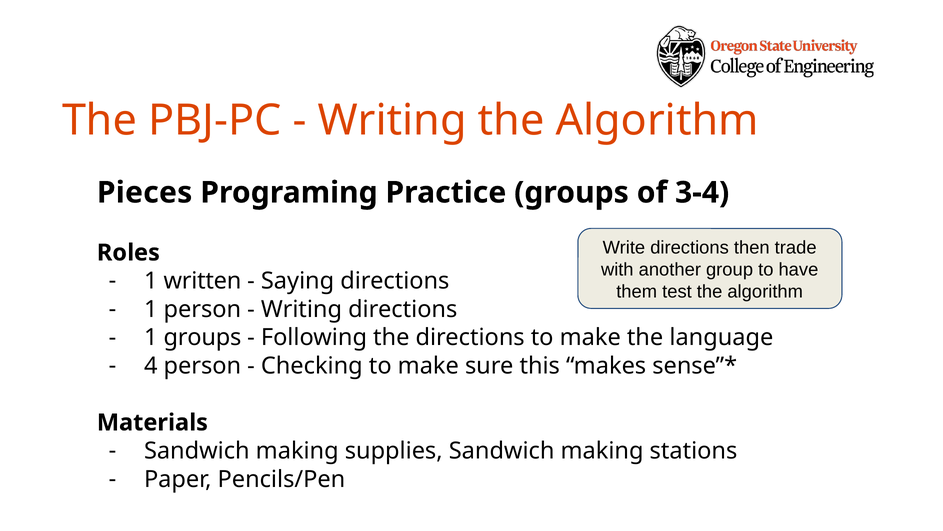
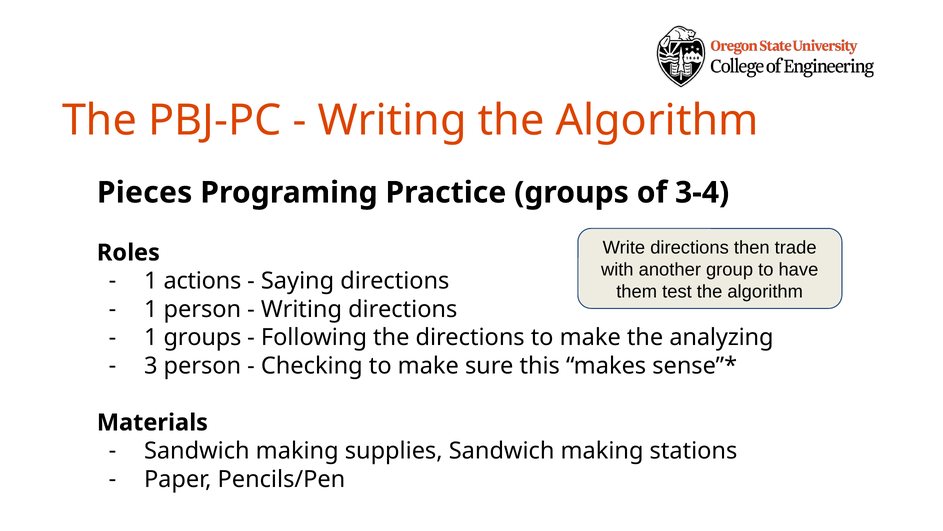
written: written -> actions (202, 281)
language: language -> analyzing (721, 337)
4: 4 -> 3 (151, 366)
